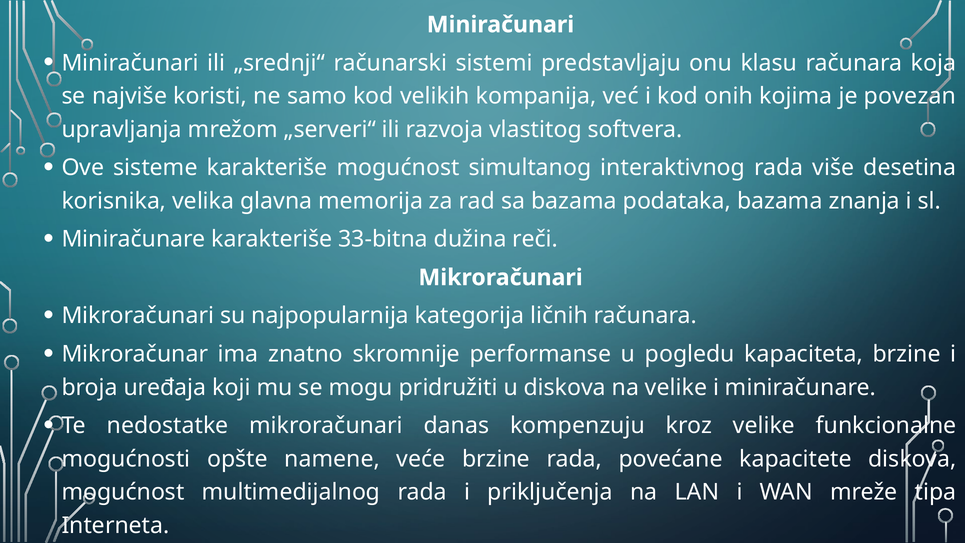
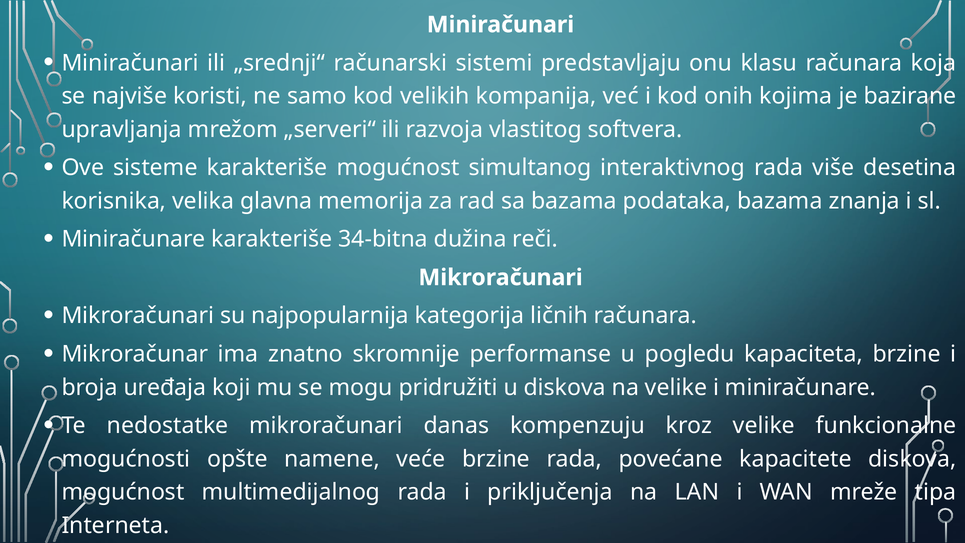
povezan: povezan -> bazirane (910, 96)
33-bitna: 33-bitna -> 34-bitna (383, 239)
